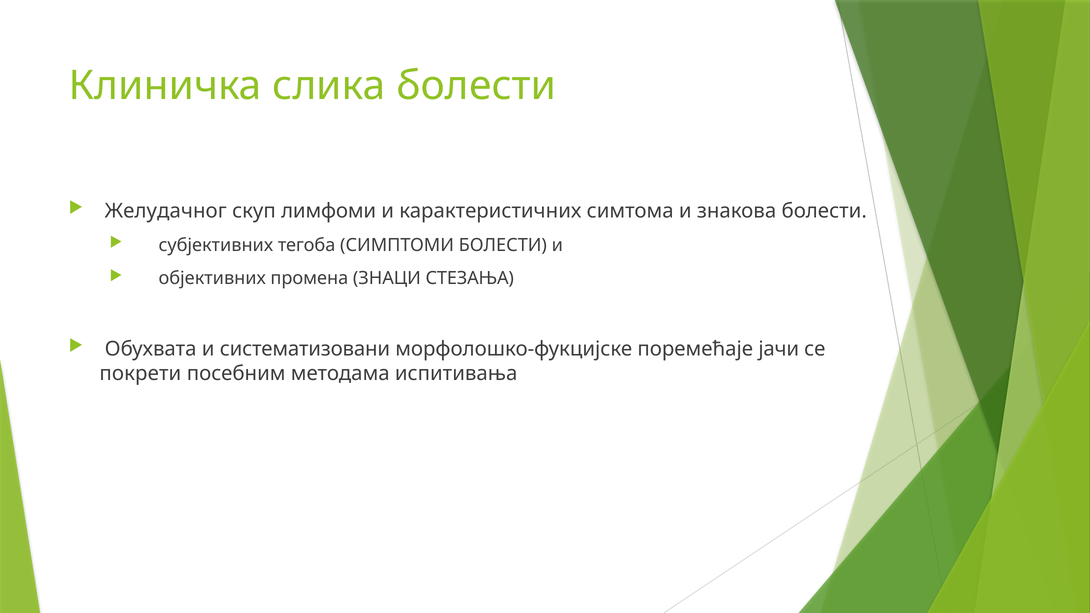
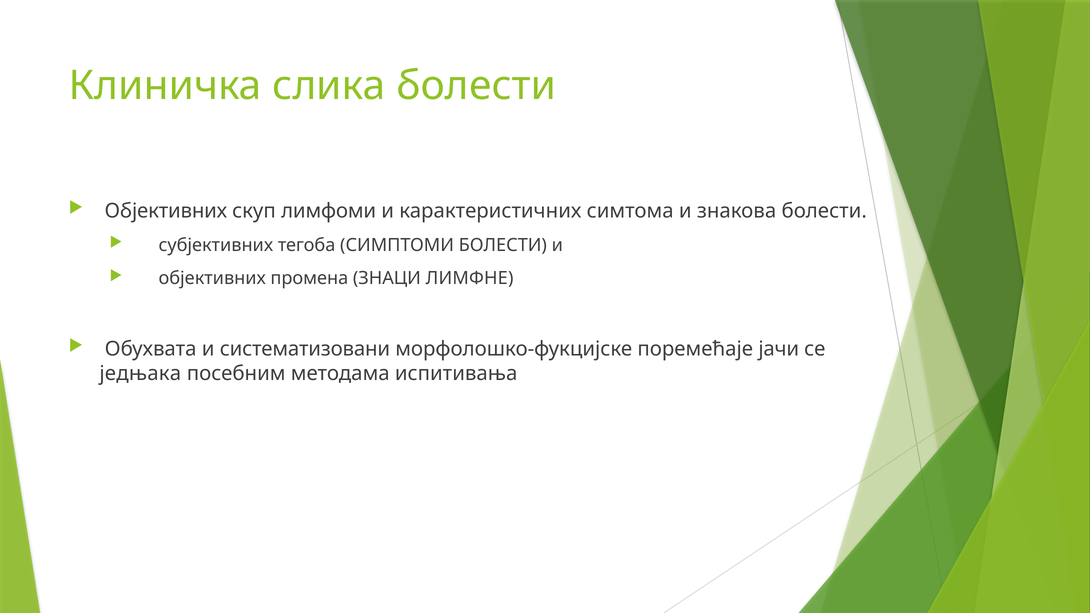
Желудачног: Желудачног -> Објективних (166, 211)
СТЕЗАЊА: СТЕЗАЊА -> ЛИМФНЕ (470, 278)
покрети: покрети -> једњака (140, 374)
